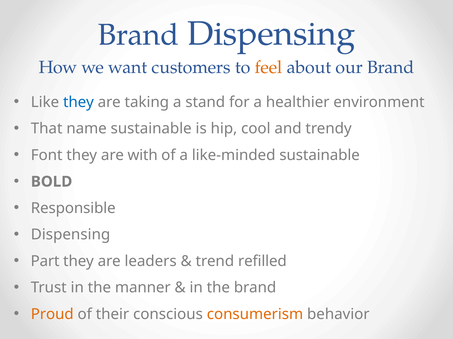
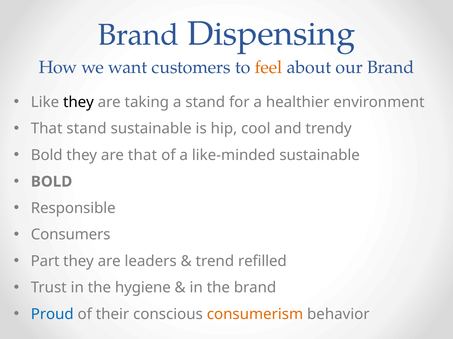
they colour: blue -> black (78, 102)
That name: name -> stand (86, 129)
Font: Font -> Bold (47, 155)
are with: with -> that (142, 155)
Dispensing: Dispensing -> Consumers (71, 235)
manner: manner -> hygiene (143, 288)
Proud colour: orange -> blue (52, 315)
